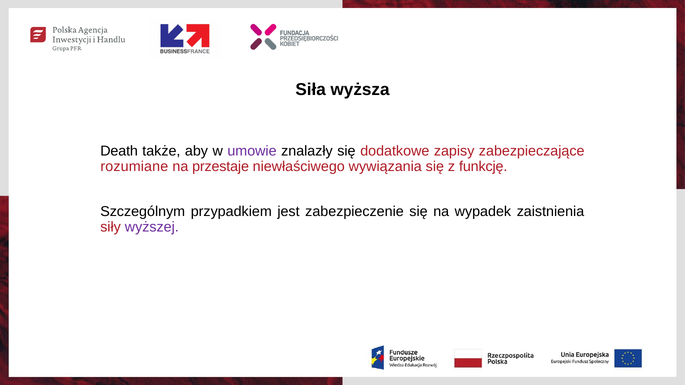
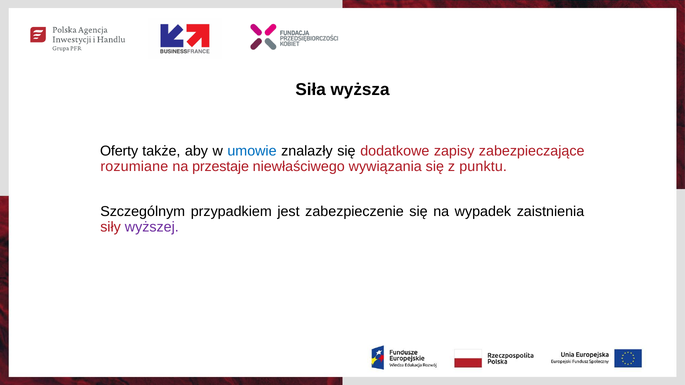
Death: Death -> Oferty (119, 151)
umowie colour: purple -> blue (252, 151)
funkcję: funkcję -> punktu (483, 166)
